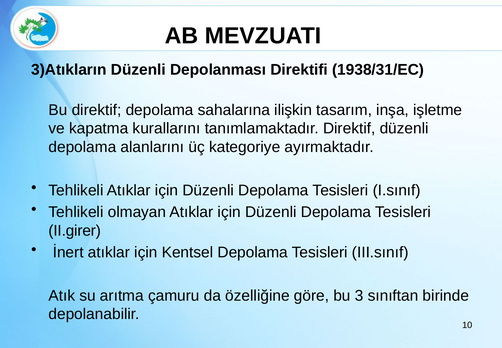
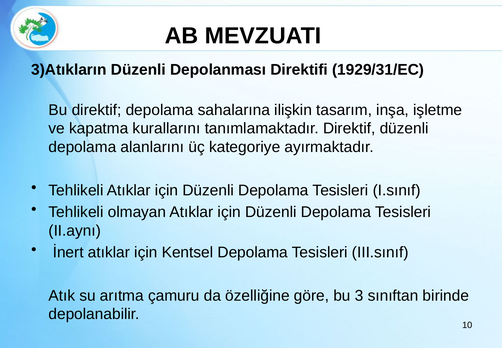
1938/31/EC: 1938/31/EC -> 1929/31/EC (378, 70)
II.girer: II.girer -> II.aynı (75, 230)
